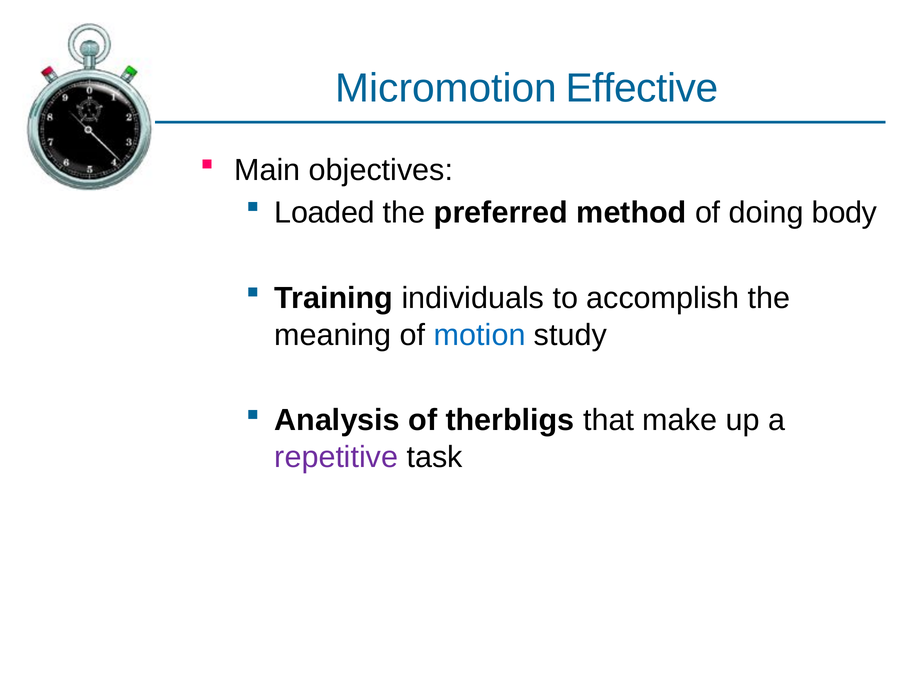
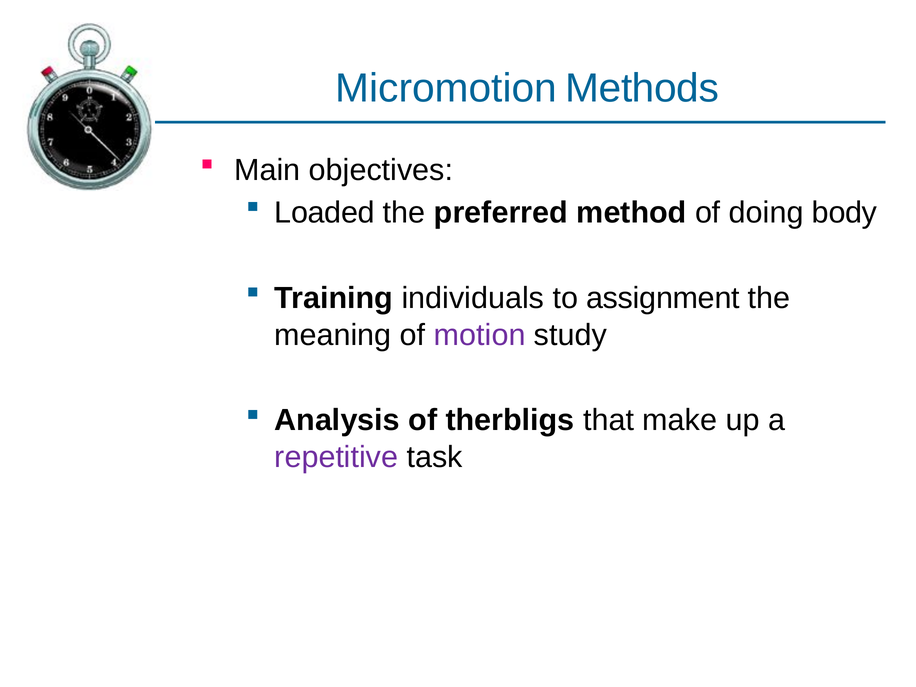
Effective: Effective -> Methods (642, 88)
accomplish: accomplish -> assignment (663, 298)
motion colour: blue -> purple (480, 335)
